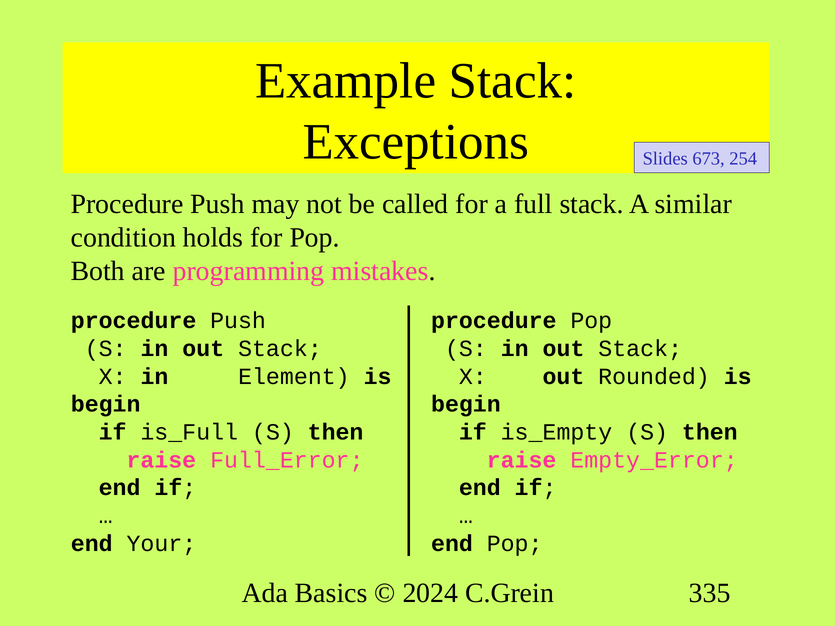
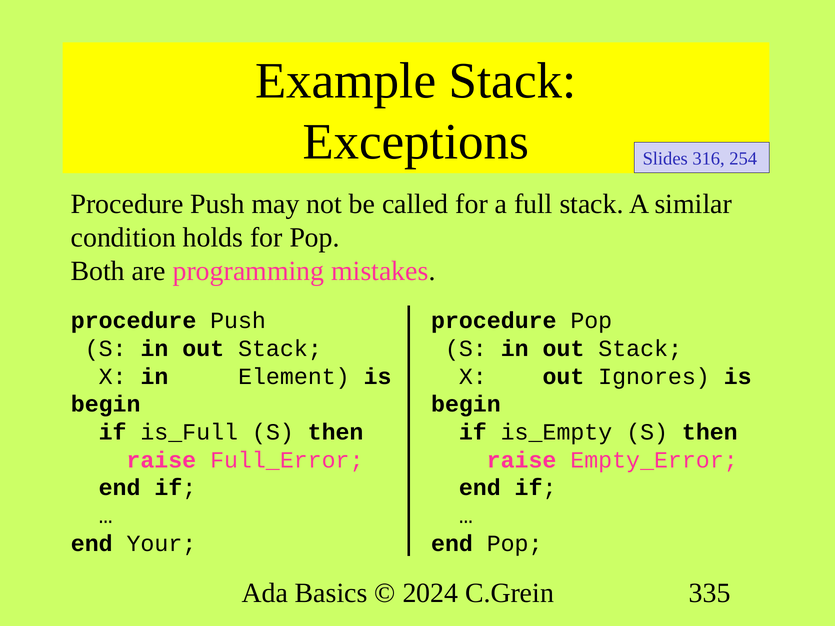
673: 673 -> 316 (709, 159)
Rounded: Rounded -> Ignores (654, 377)
